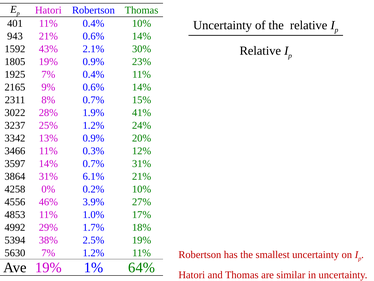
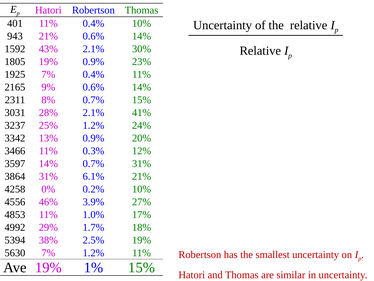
3022: 3022 -> 3031 (15, 112)
28% 1.9%: 1.9% -> 2.1% (93, 112)
1% 64%: 64% -> 15% (142, 267)
